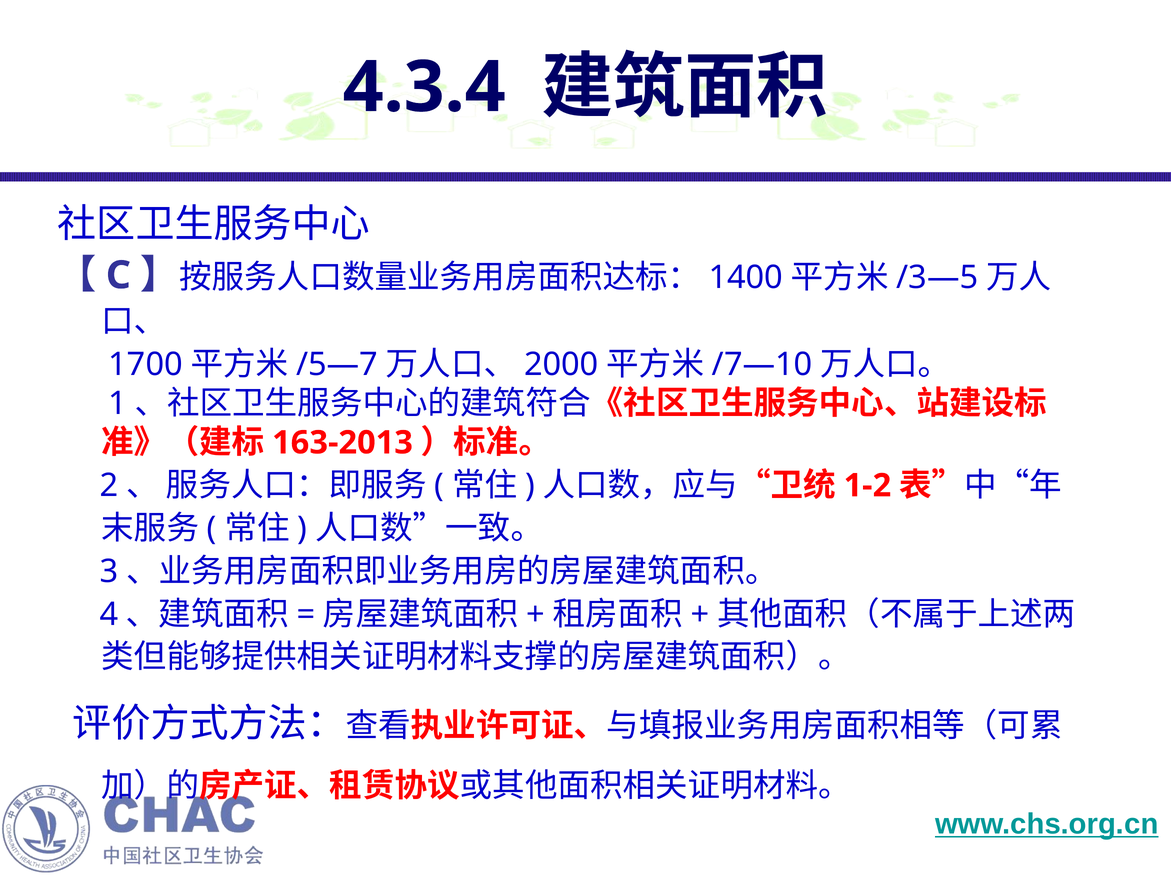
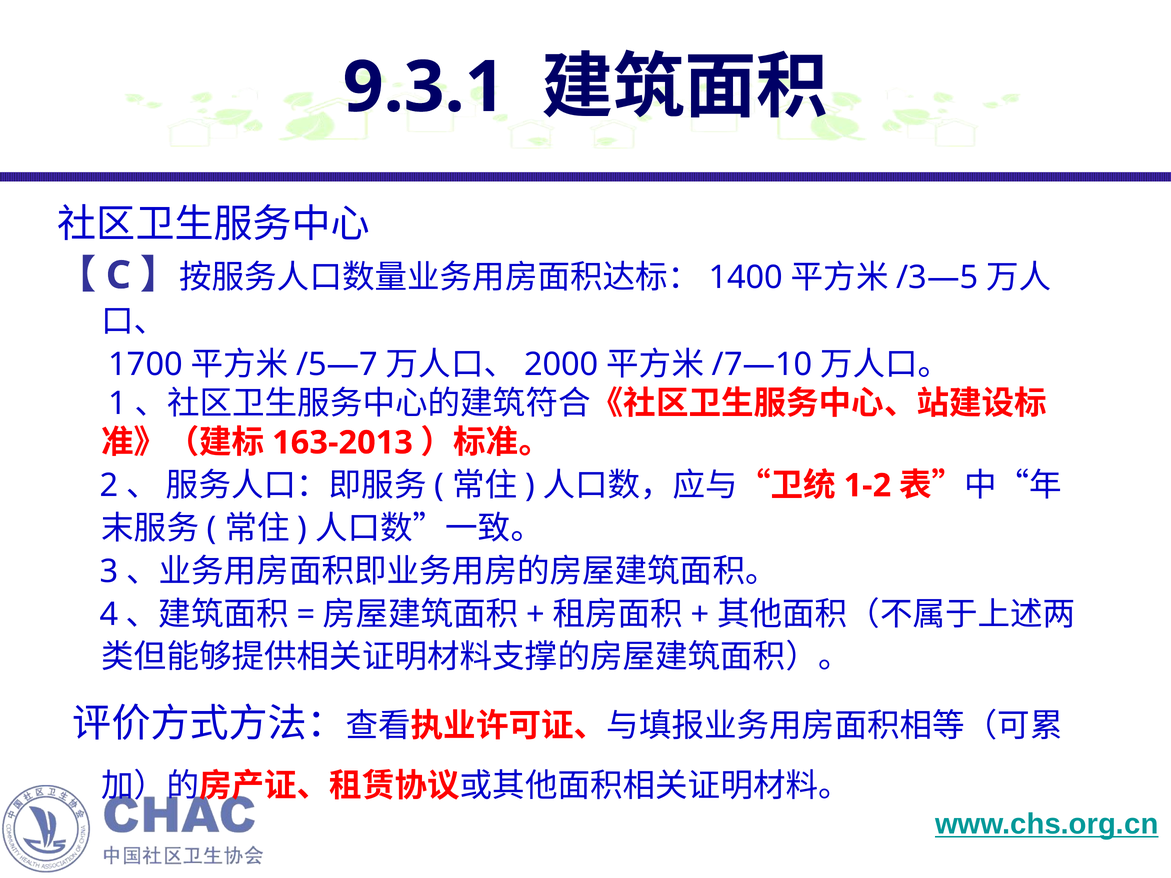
4.3.4: 4.3.4 -> 9.3.1 (424, 87)
